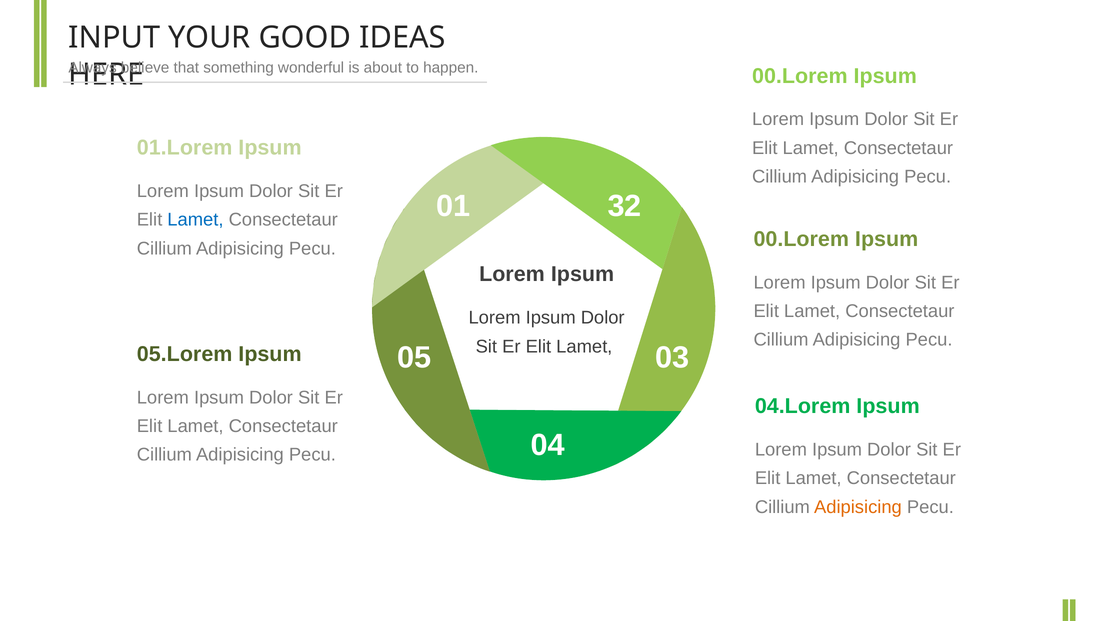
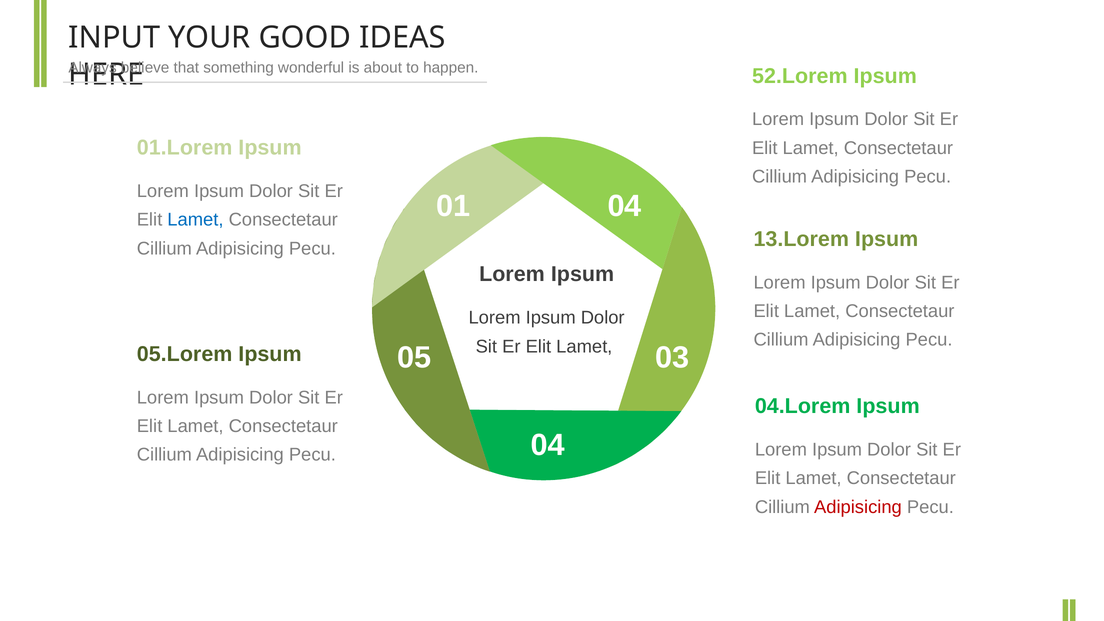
00.Lorem: 00.Lorem -> 52.Lorem (800, 76)
01 32: 32 -> 04 (625, 206)
00.Lorem: 00.Lorem -> 13.Lorem (801, 239)
Adipisicing colour: orange -> red (858, 507)
